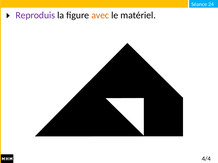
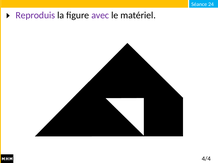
avec colour: orange -> purple (100, 15)
